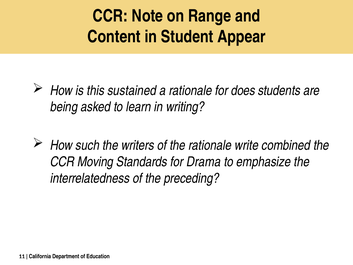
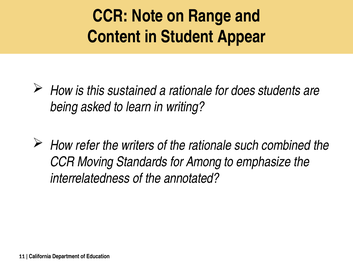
such: such -> refer (88, 145)
write: write -> such (247, 145)
Drama: Drama -> Among (204, 162)
preceding: preceding -> annotated (192, 178)
